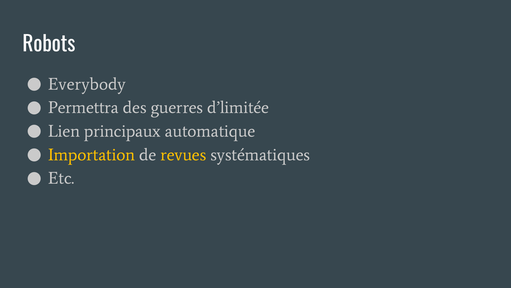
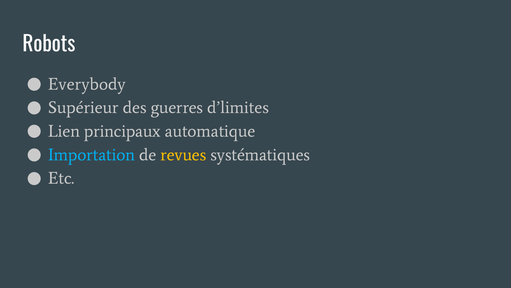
Permettra: Permettra -> Supérieur (83, 107)
d’limitée: d’limitée -> d’limites (238, 107)
Importation colour: yellow -> light blue (92, 154)
